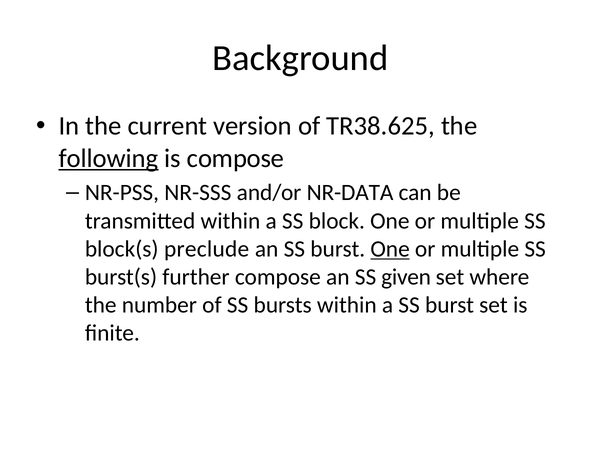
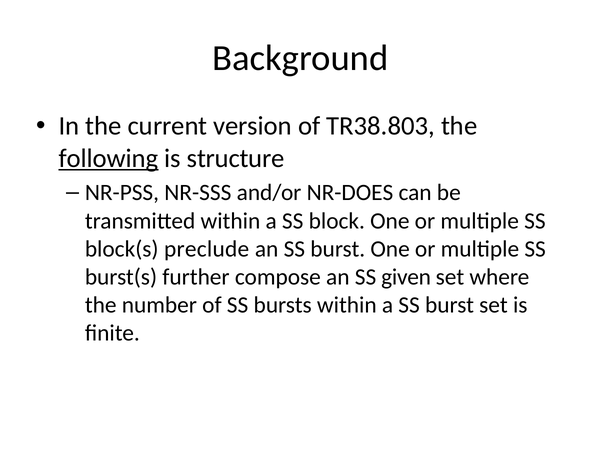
TR38.625: TR38.625 -> TR38.803 (381, 126)
is compose: compose -> structure (236, 158)
NR-DATA: NR-DATA -> NR-DOES (350, 193)
One underline: present -> none (390, 249)
